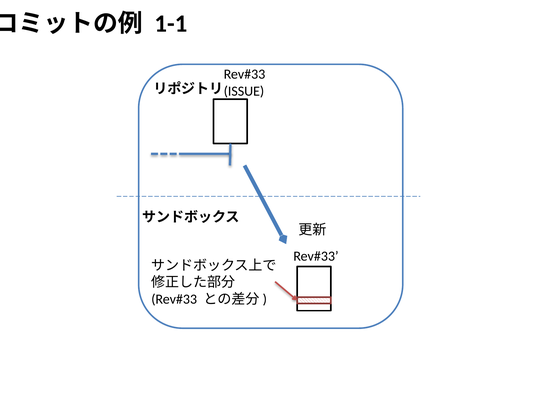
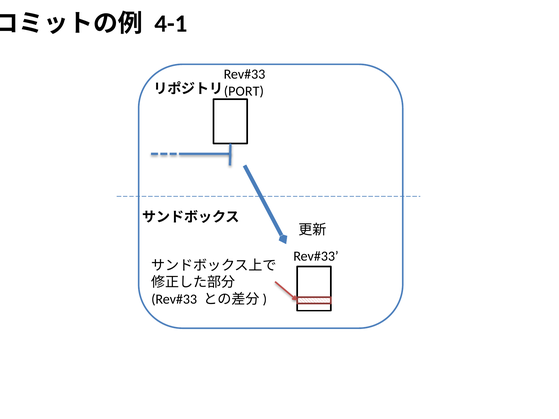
1-1: 1-1 -> 4-1 (171, 24)
ISSUE: ISSUE -> PORT (244, 91)
